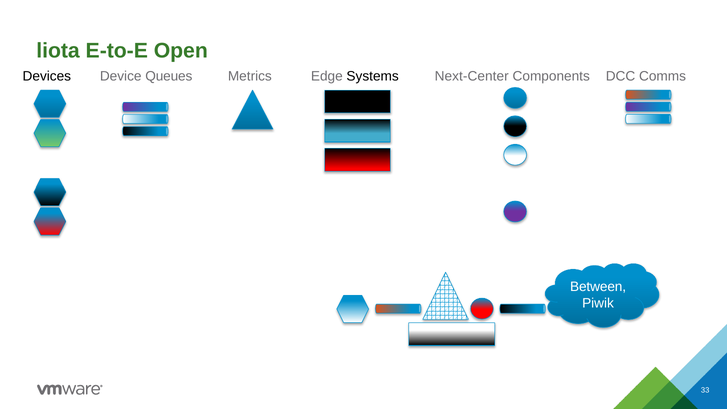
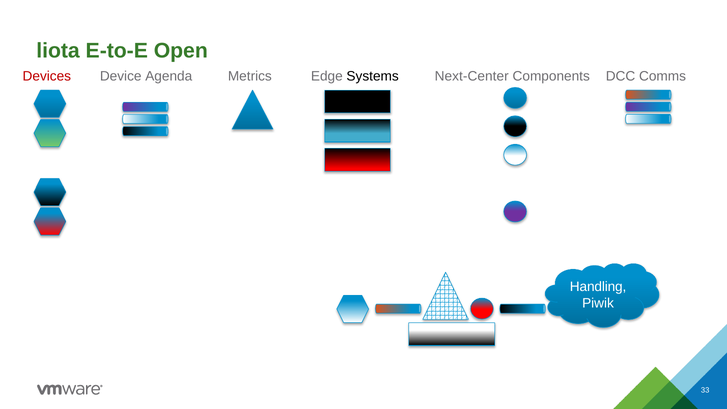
Devices colour: black -> red (47, 76)
Queues: Queues -> Agenda (169, 76)
Between: Between -> Handling (598, 287)
